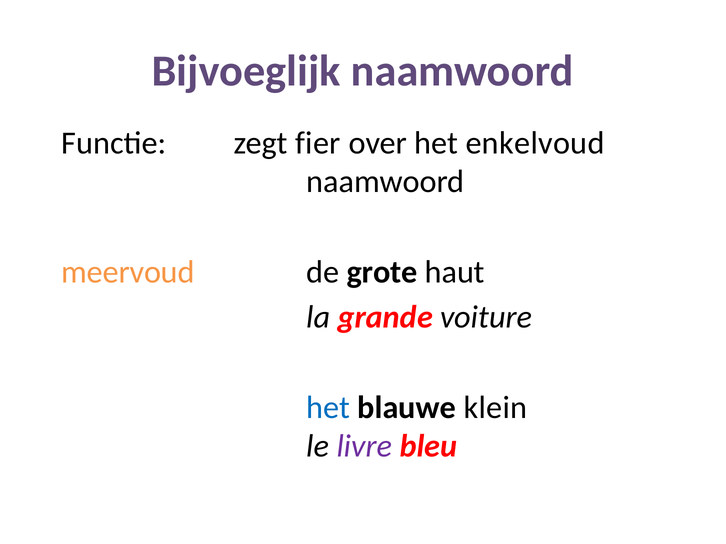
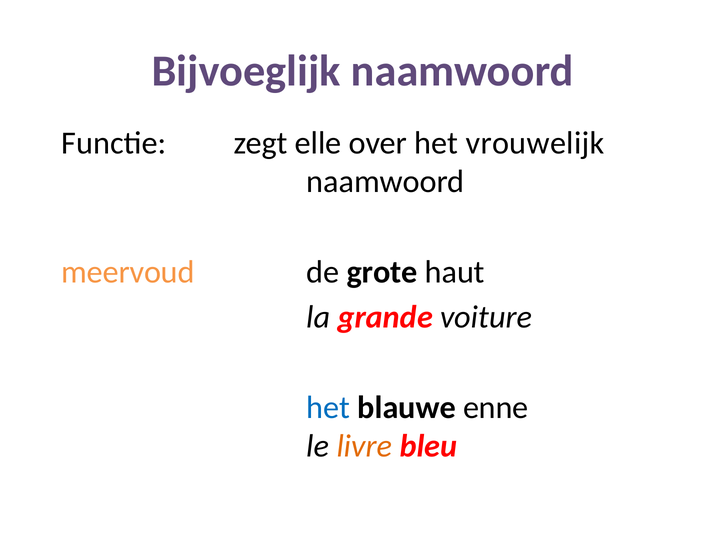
fier: fier -> elle (318, 143)
enkelvoud: enkelvoud -> vrouwelijk (535, 143)
klein: klein -> enne (496, 408)
livre colour: purple -> orange (364, 447)
